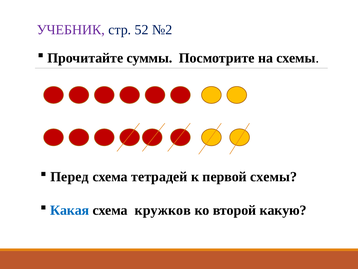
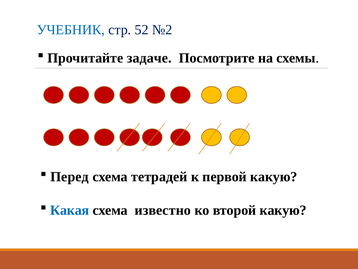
УЧЕБНИК colour: purple -> blue (71, 30)
суммы: суммы -> задаче (149, 58)
первой схемы: схемы -> какую (274, 176)
кружков: кружков -> известно (163, 210)
